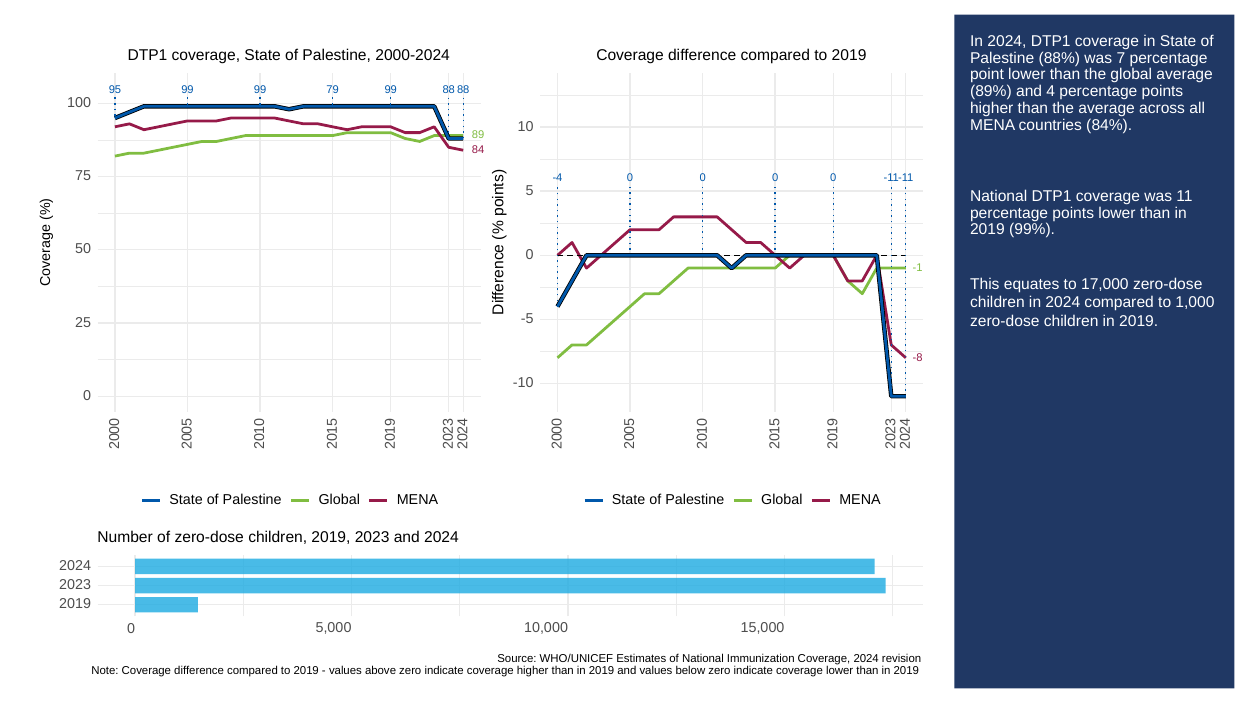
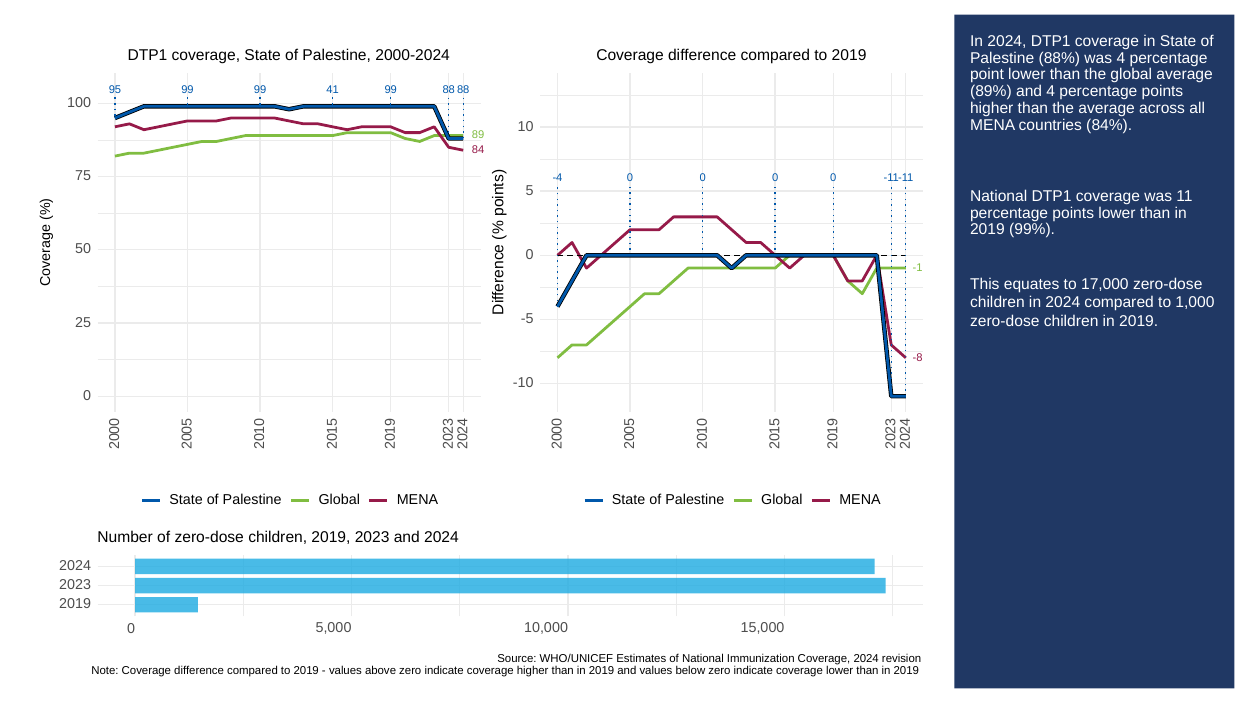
was 7: 7 -> 4 (1121, 58)
79: 79 -> 41 (333, 89)
